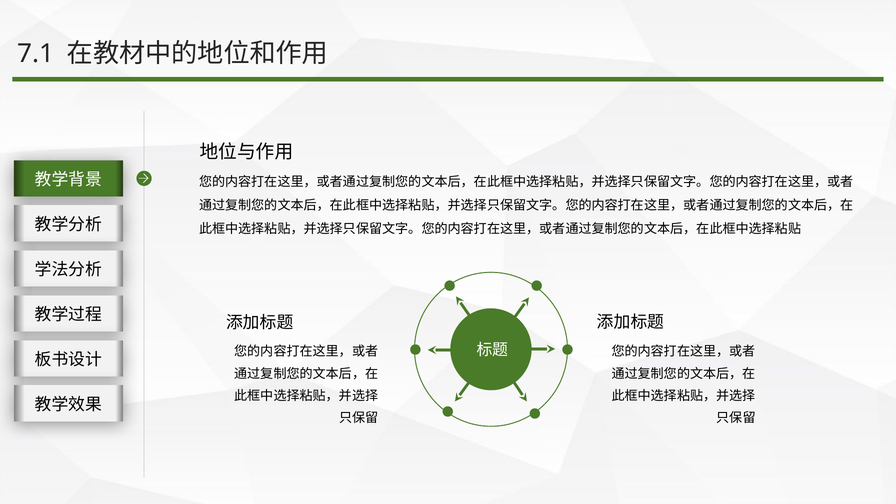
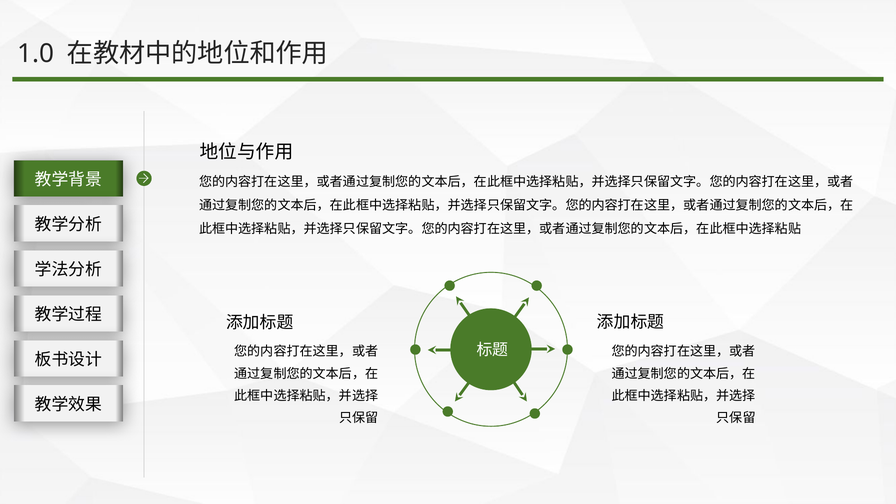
7.1: 7.1 -> 1.0 (36, 54)
